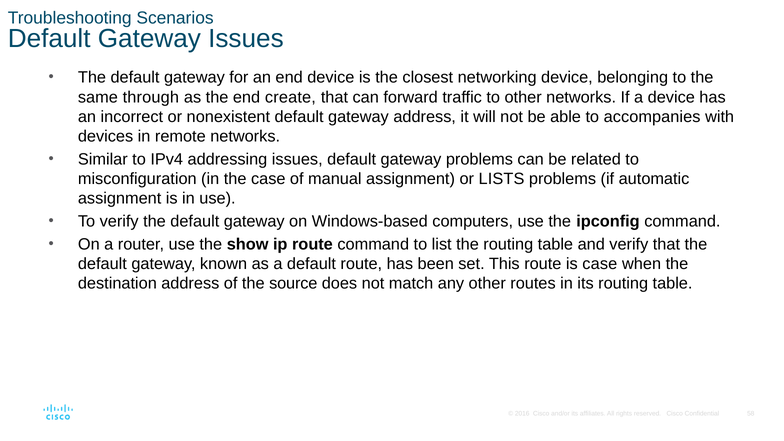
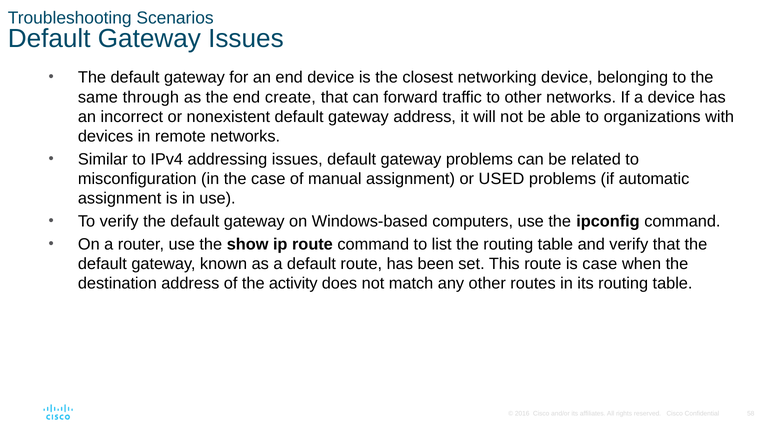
accompanies: accompanies -> organizations (652, 117)
LISTS: LISTS -> USED (501, 179)
source: source -> activity (293, 283)
